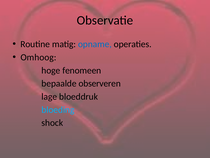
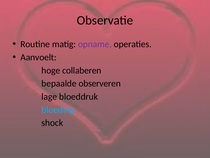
opname colour: blue -> purple (95, 44)
Omhoog: Omhoog -> Aanvoelt (39, 57)
fenomeen: fenomeen -> collaberen (82, 70)
